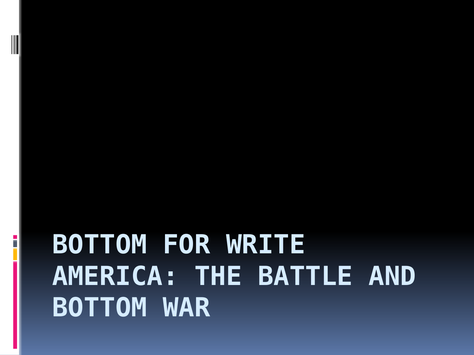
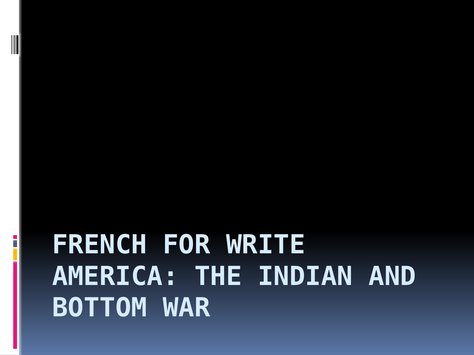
BOTTOM: BOTTOM -> FRENCH (100, 245)
BATTLE: BATTLE -> INDIAN (305, 277)
